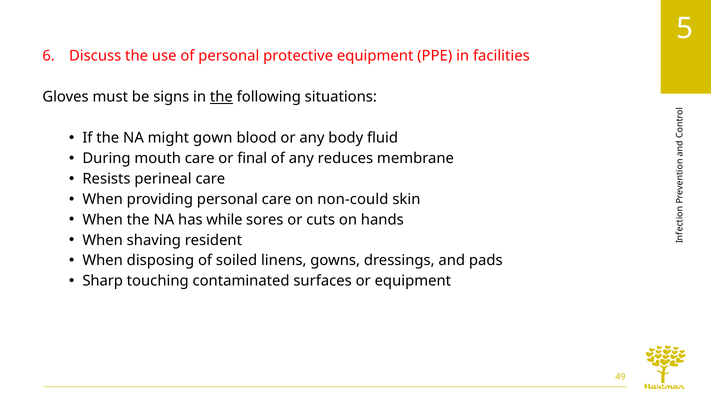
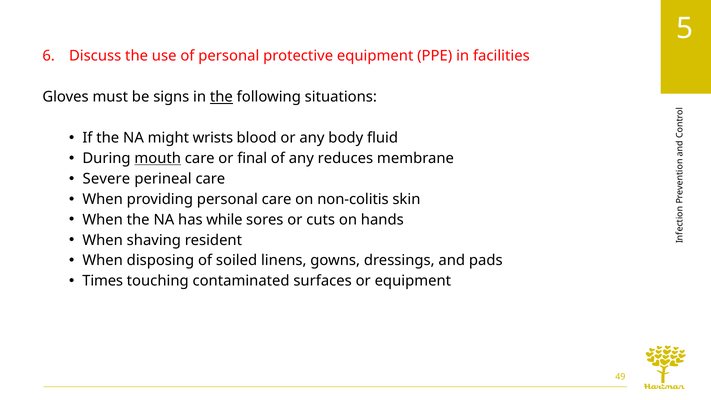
gown: gown -> wrists (213, 138)
mouth underline: none -> present (158, 158)
Resists: Resists -> Severe (106, 179)
non-could: non-could -> non-colitis (353, 199)
Sharp: Sharp -> Times (103, 281)
